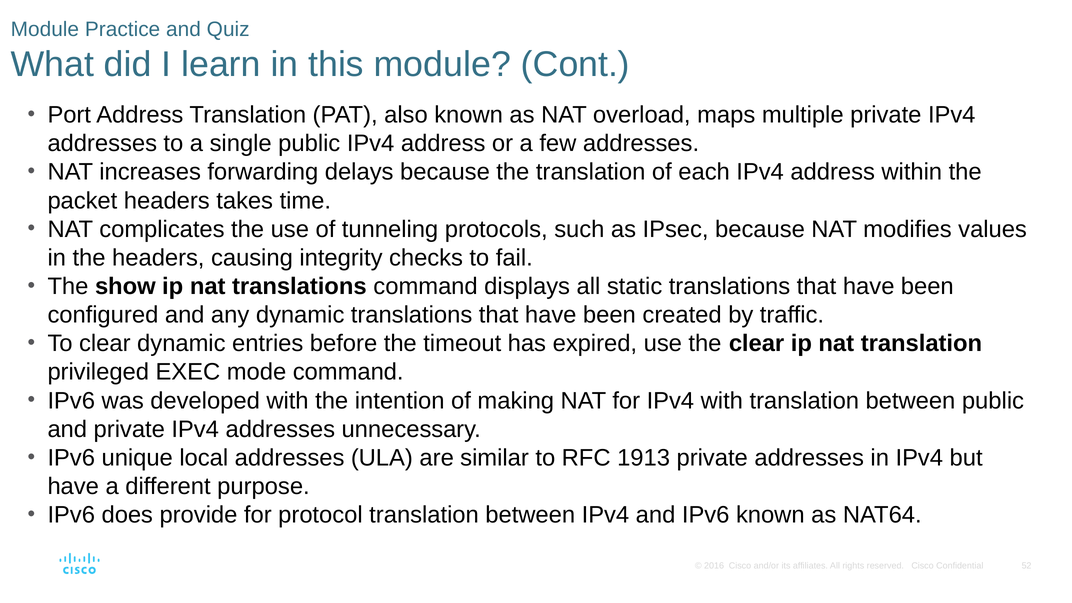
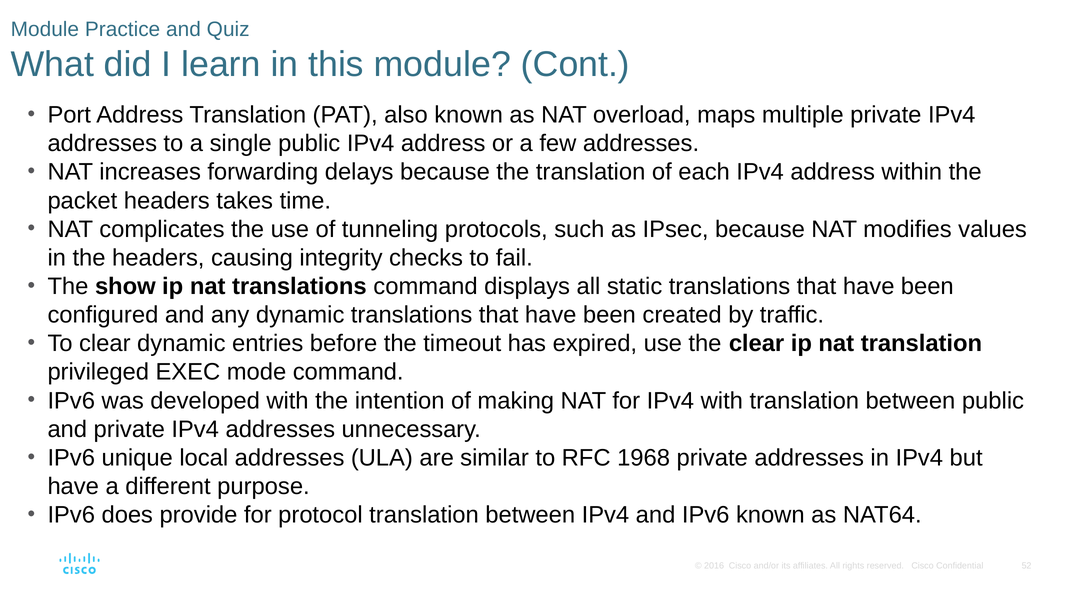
1913: 1913 -> 1968 (644, 458)
